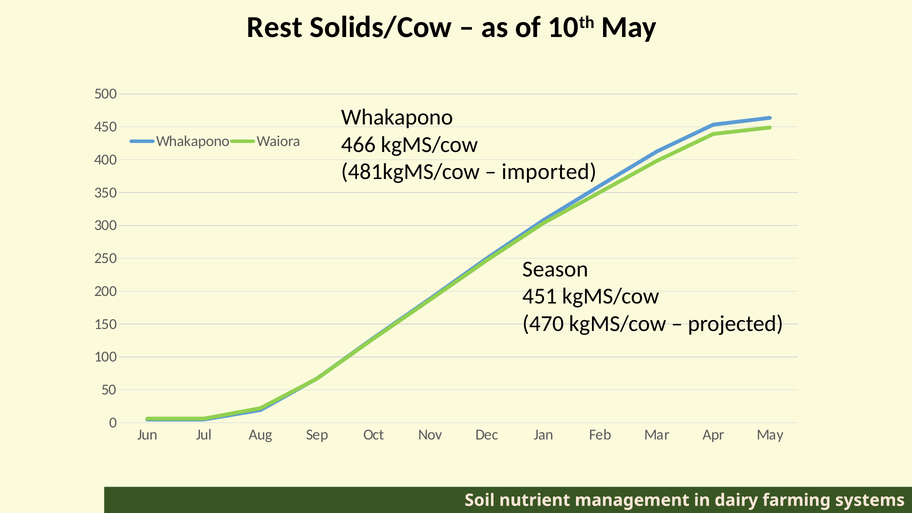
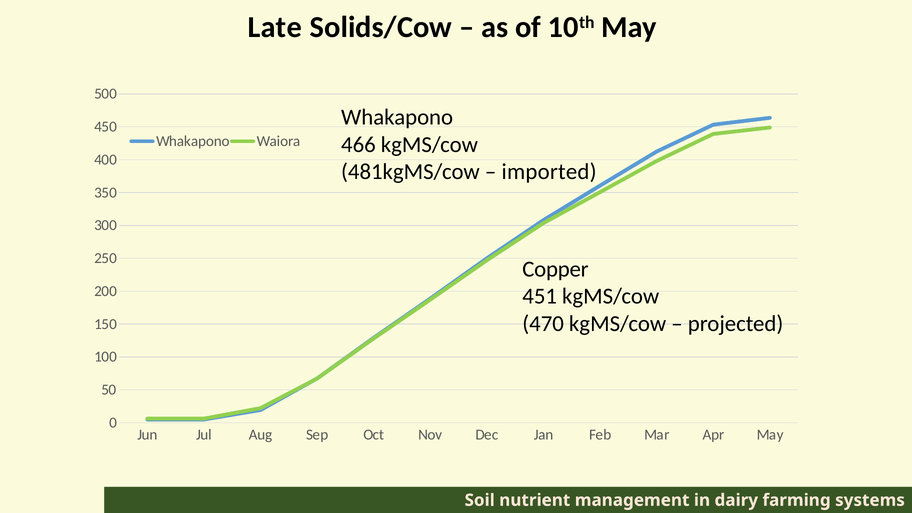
Rest: Rest -> Late (275, 27)
Season: Season -> Copper (555, 269)
